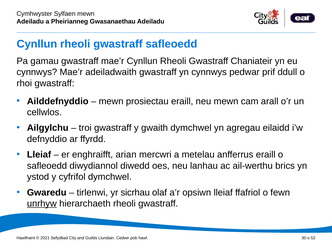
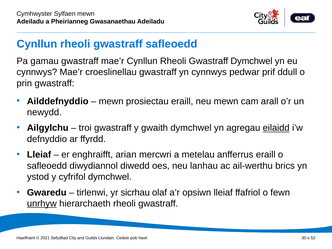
Gwastraff Chaniateir: Chaniateir -> Dymchwel (252, 61)
adeiladwaith: adeiladwaith -> croeslinellau (111, 72)
rhoi: rhoi -> prin (24, 83)
cellwlos: cellwlos -> newydd (44, 112)
eilaidd underline: none -> present (276, 128)
